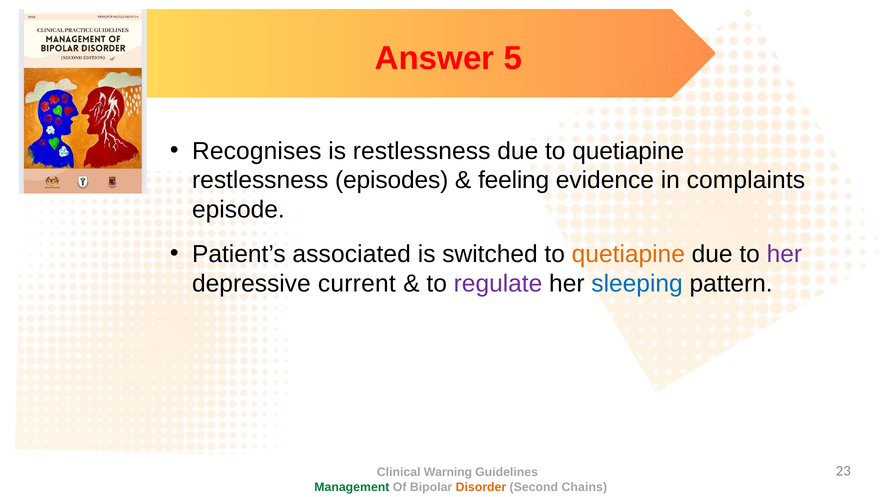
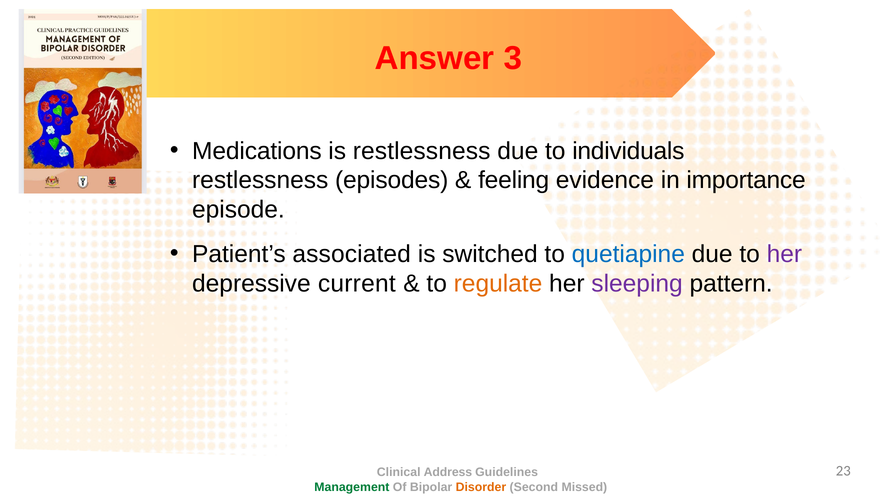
5: 5 -> 3 (513, 58)
Recognises: Recognises -> Medications (257, 151)
due to quetiapine: quetiapine -> individuals (628, 151)
complaints: complaints -> importance (746, 180)
quetiapine colour: orange -> blue (628, 254)
regulate colour: purple -> orange (498, 284)
sleeping colour: blue -> purple (637, 284)
Warning: Warning -> Address (448, 473)
Chains: Chains -> Missed (584, 487)
